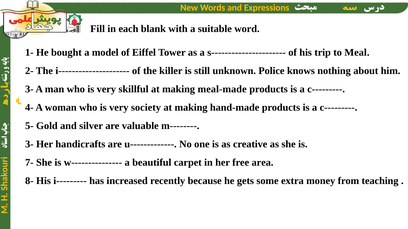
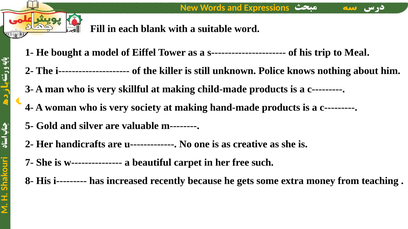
meal-made: meal-made -> child-made (222, 89)
3-: 3- -> 2- (29, 144)
area: area -> such (263, 163)
